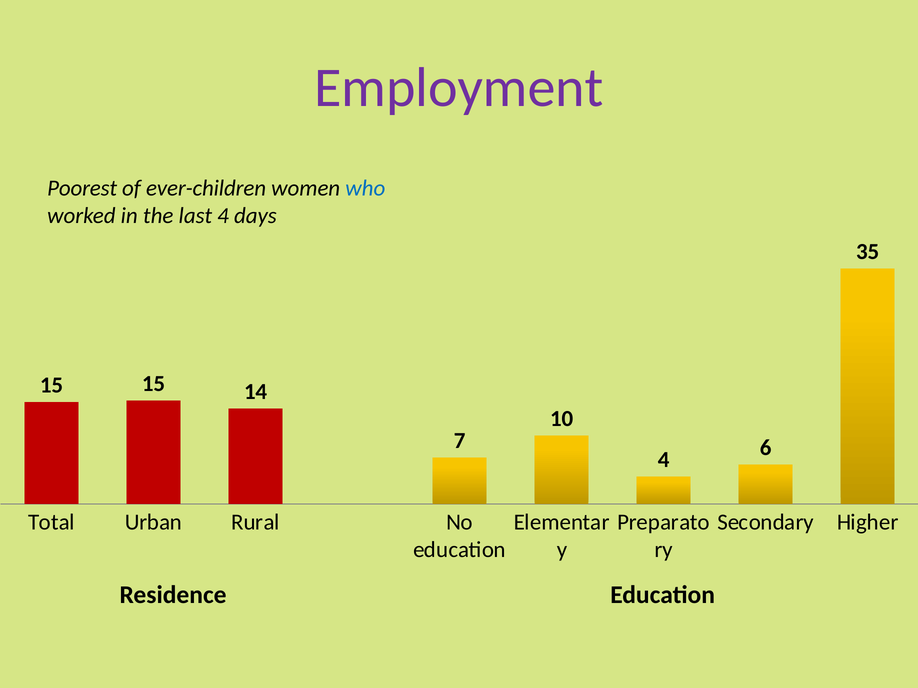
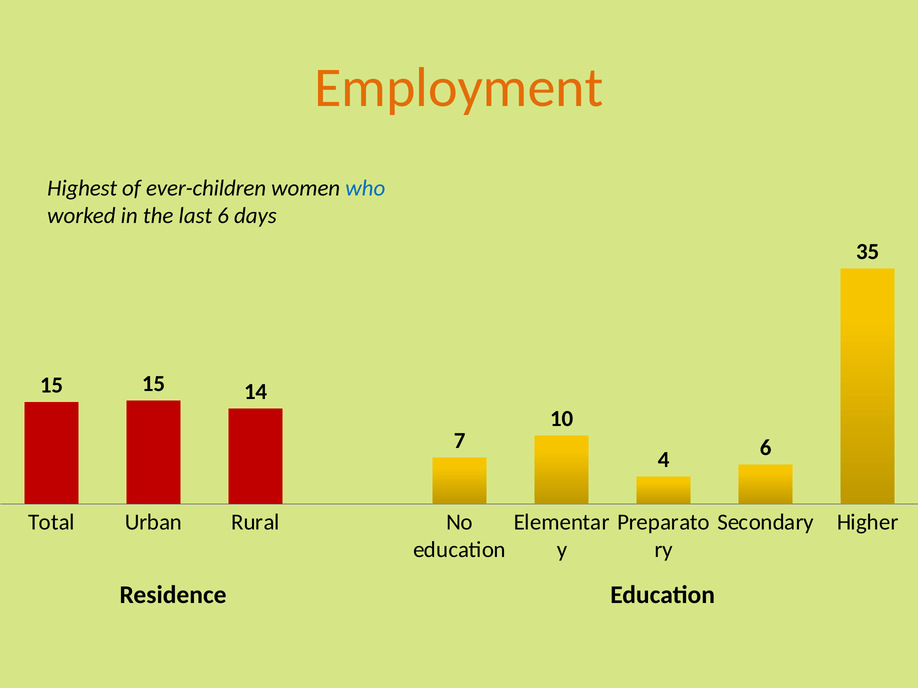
Employment colour: purple -> orange (459, 88)
Poorest: Poorest -> Highest (82, 188)
last 4: 4 -> 6 (223, 216)
